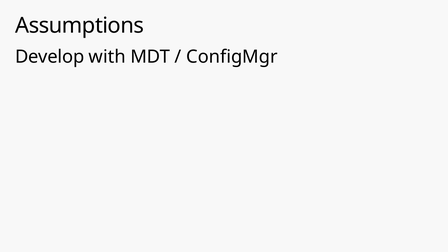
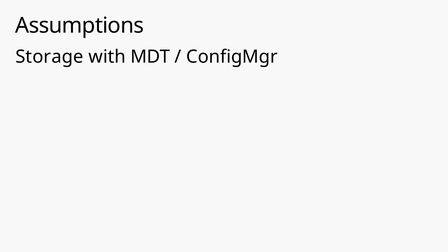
Develop: Develop -> Storage (49, 57)
